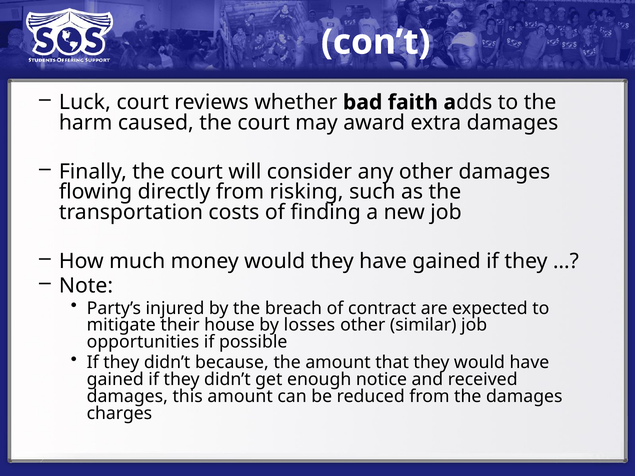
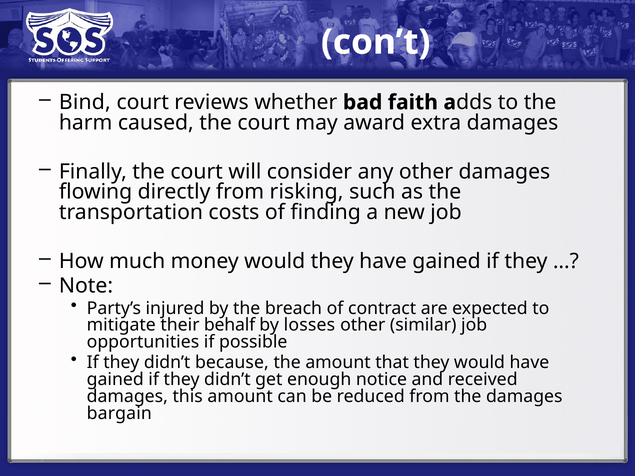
Luck: Luck -> Bind (85, 102)
house: house -> behalf (230, 325)
charges: charges -> bargain (119, 414)
